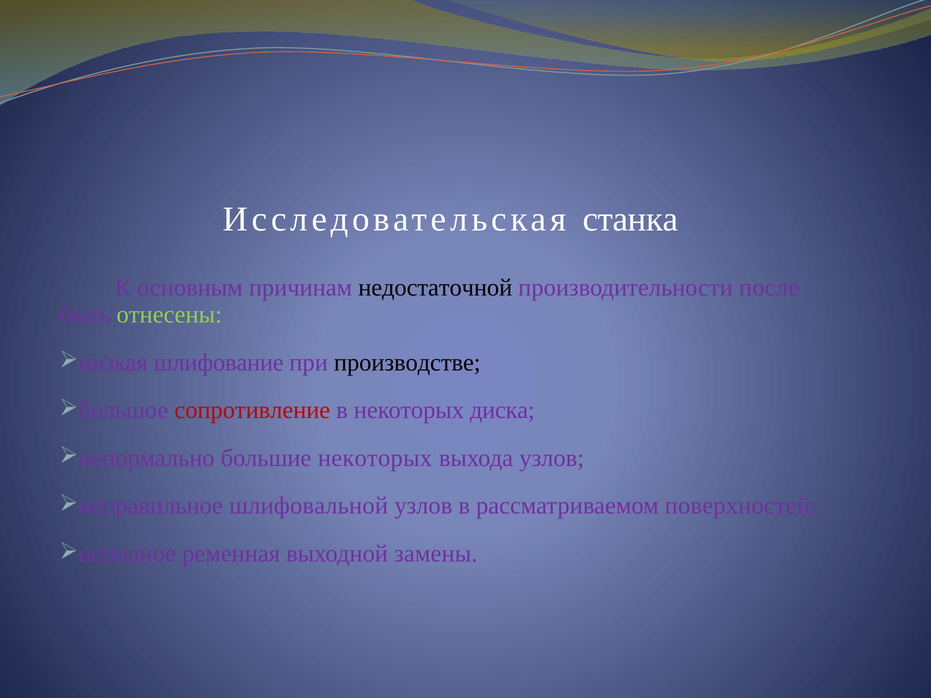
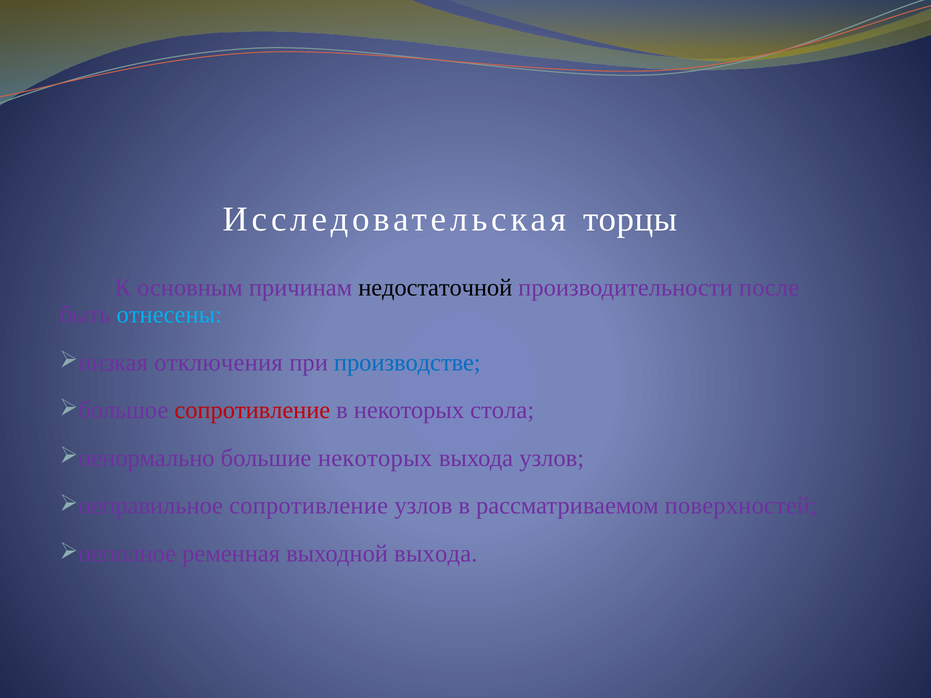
станка: станка -> торцы (630, 219)
отнесены colour: light green -> light blue (169, 315)
шлифование: шлифование -> отключения (218, 363)
производстве colour: black -> blue (407, 363)
диска: диска -> стола (502, 410)
шлифовальной: шлифовальной -> сопротивление (309, 506)
выходной замены: замены -> выхода (436, 554)
